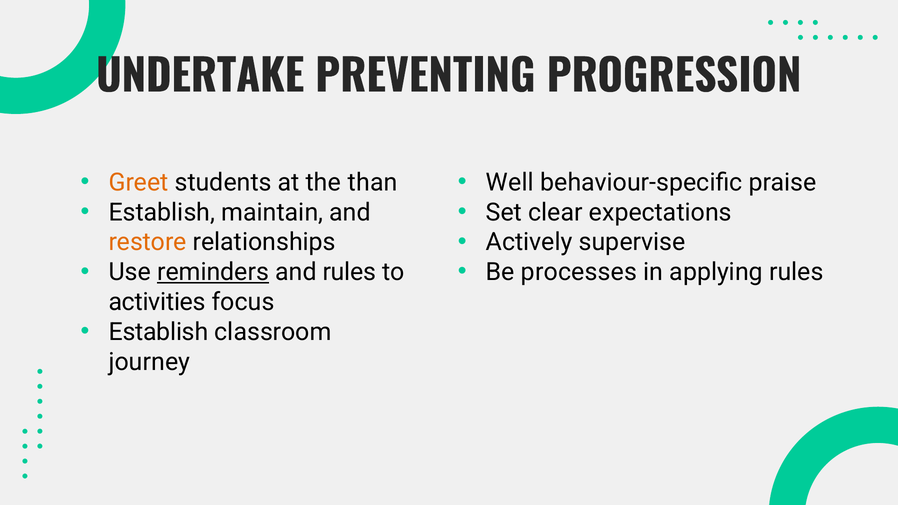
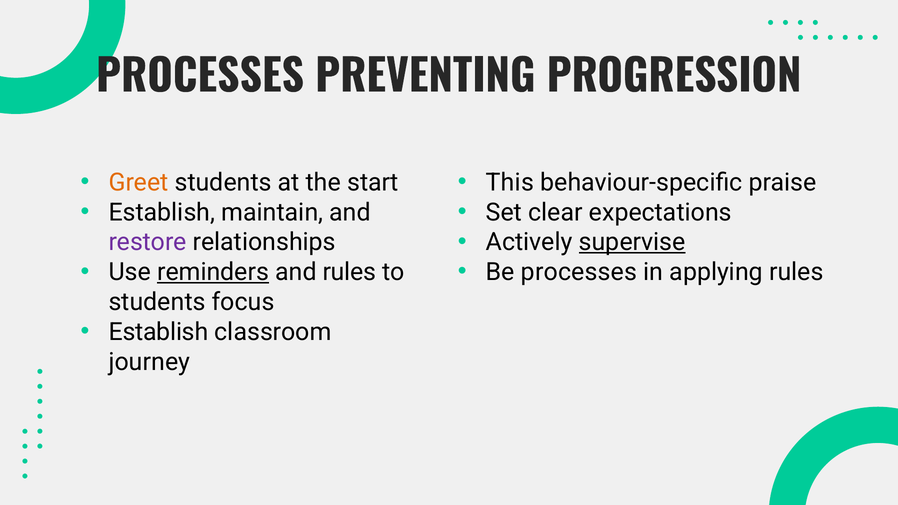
UNDERTAKE: UNDERTAKE -> PROCESSES (200, 77)
than: than -> start (373, 182)
Well: Well -> This (510, 182)
supervise underline: none -> present (632, 242)
restore colour: orange -> purple (148, 242)
activities: activities -> students (157, 302)
